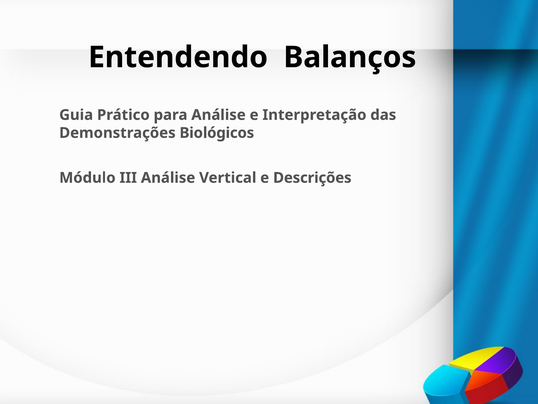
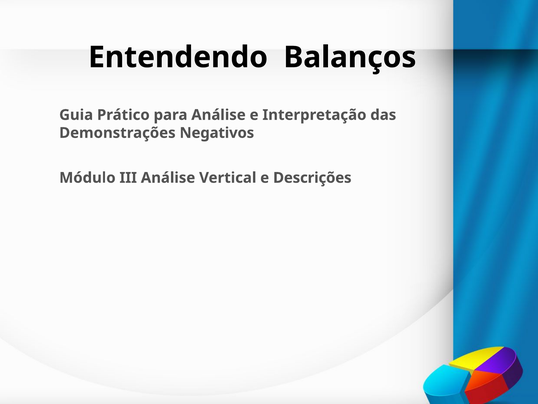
Biológicos: Biológicos -> Negativos (217, 133)
